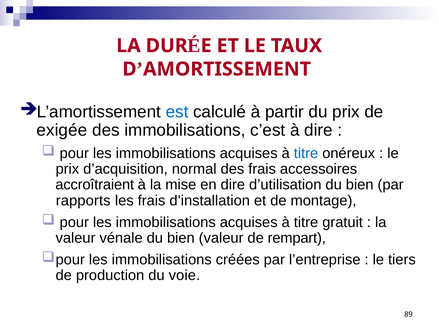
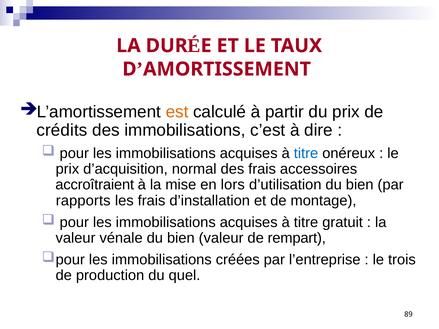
est colour: blue -> orange (177, 112)
exigée: exigée -> crédits (62, 130)
en dire: dire -> lors (233, 185)
tiers: tiers -> trois (402, 260)
voie: voie -> quel (184, 276)
